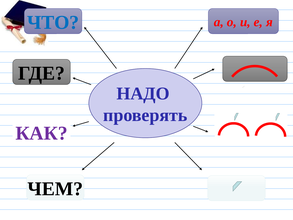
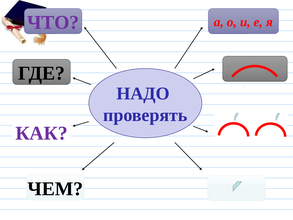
ЧТО colour: blue -> purple (53, 22)
